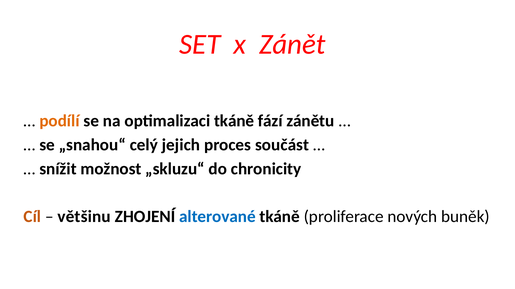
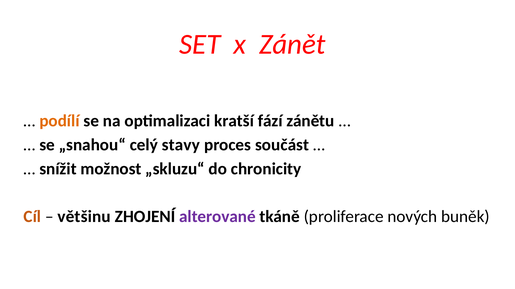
optimalizaci tkáně: tkáně -> kratší (234, 121)
jejich: jejich -> stavy (181, 145)
alterované colour: blue -> purple (217, 217)
